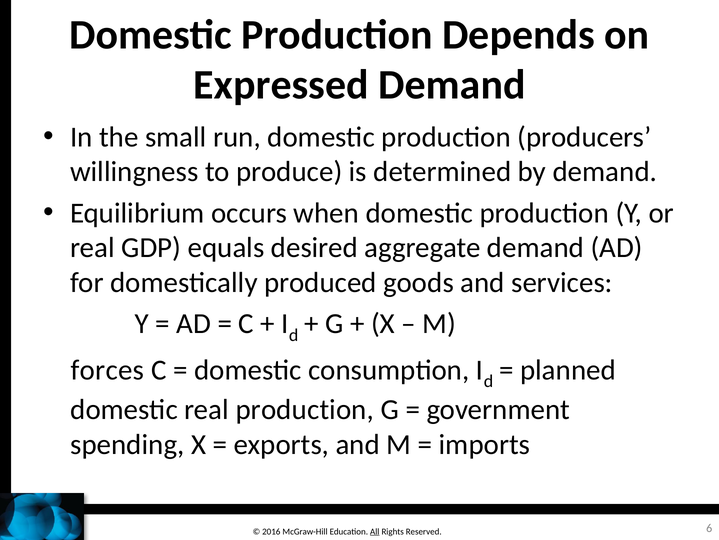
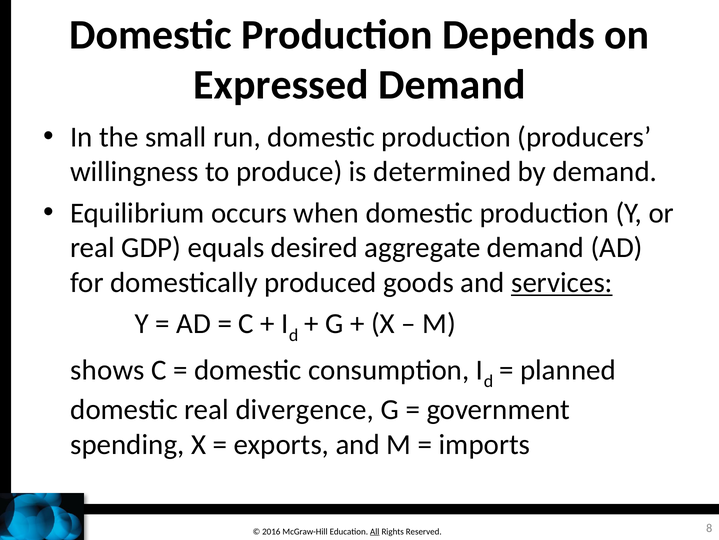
services underline: none -> present (562, 282)
forces: forces -> shows (107, 370)
real production: production -> divergence (305, 409)
6: 6 -> 8 (709, 527)
